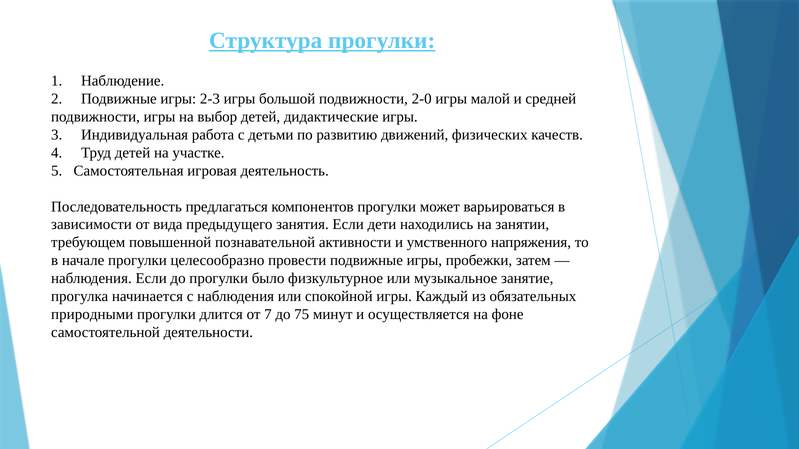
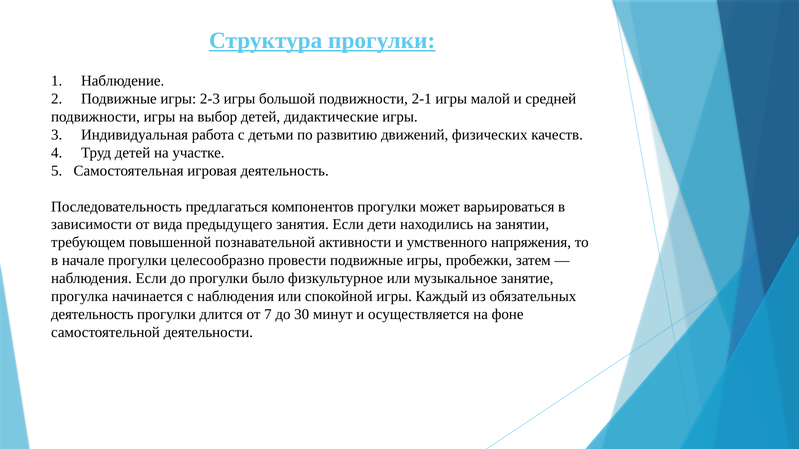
2-0: 2-0 -> 2-1 (422, 99)
природными: природными -> деятельность (92, 315)
75: 75 -> 30 (302, 315)
